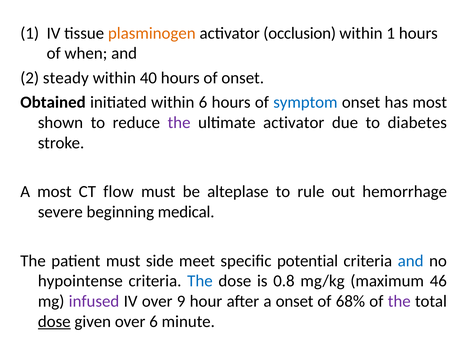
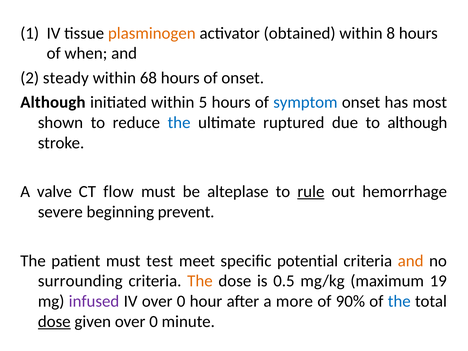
occlusion: occlusion -> obtained (300, 33)
within 1: 1 -> 8 (391, 33)
40: 40 -> 68 (148, 78)
Obtained: Obtained -> Although (53, 102)
within 6: 6 -> 5 (203, 102)
the colour: purple -> blue (179, 123)
ultimate activator: activator -> ruptured (294, 123)
to diabetes: diabetes -> although (417, 123)
A most: most -> valve (54, 192)
rule underline: none -> present (311, 192)
medical: medical -> prevent (186, 212)
side: side -> test (160, 261)
and colour: blue -> orange (411, 261)
hypointense: hypointense -> surrounding (80, 281)
The colour: blue -> orange (200, 281)
0.8: 0.8 -> 0.5 (284, 281)
46: 46 -> 19 (438, 281)
IV over 9: 9 -> 0 (181, 301)
a onset: onset -> more (294, 301)
68%: 68% -> 90% (350, 301)
the colour: purple -> blue (399, 301)
given over 6: 6 -> 0 (154, 322)
